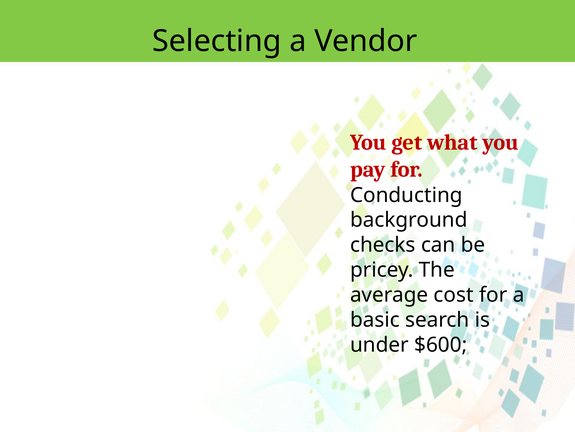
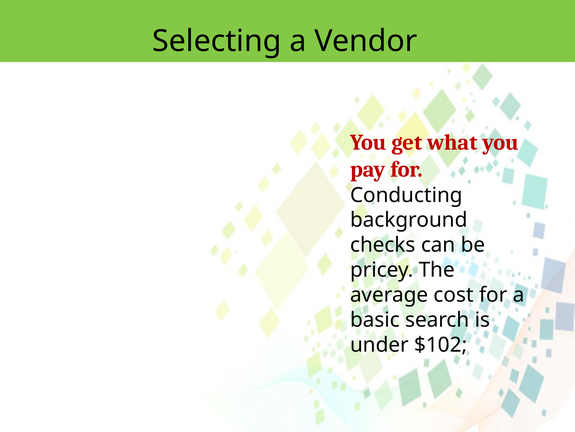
$600: $600 -> $102 (441, 344)
